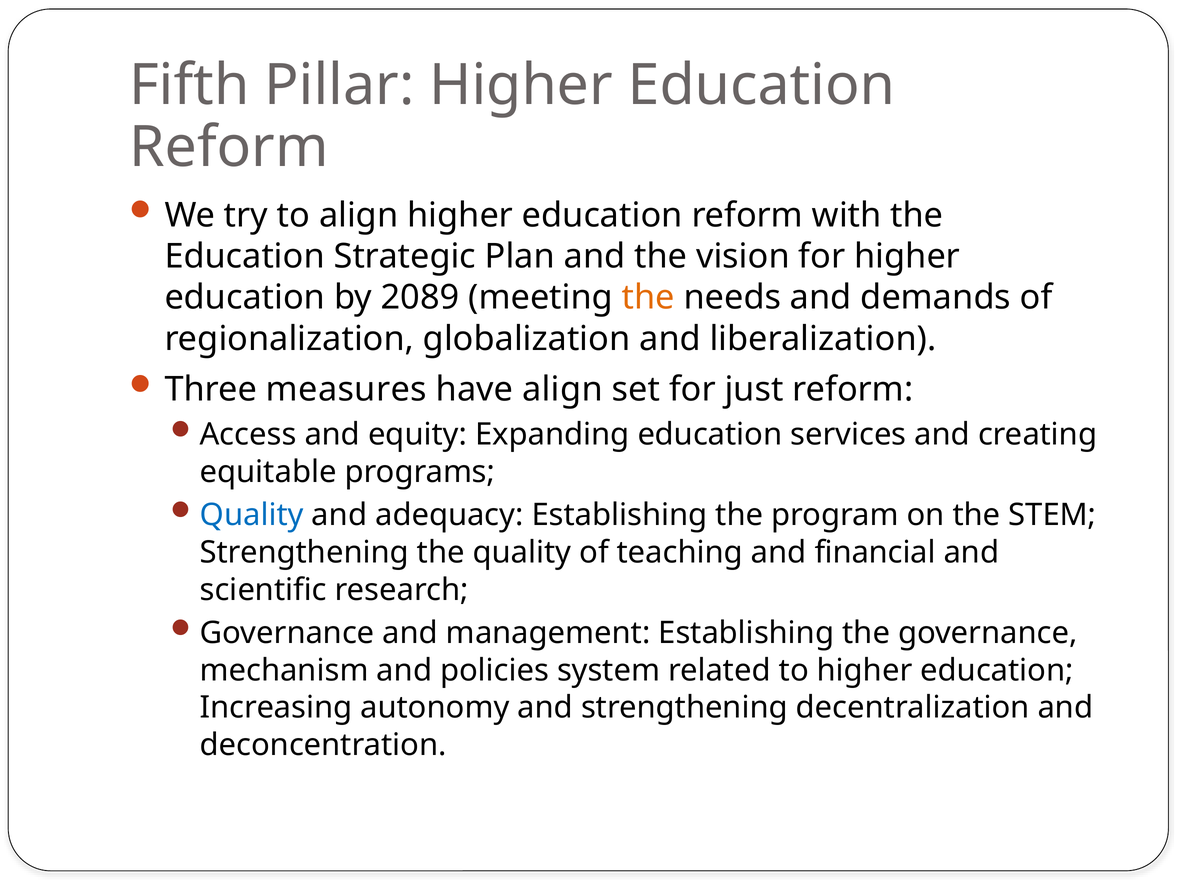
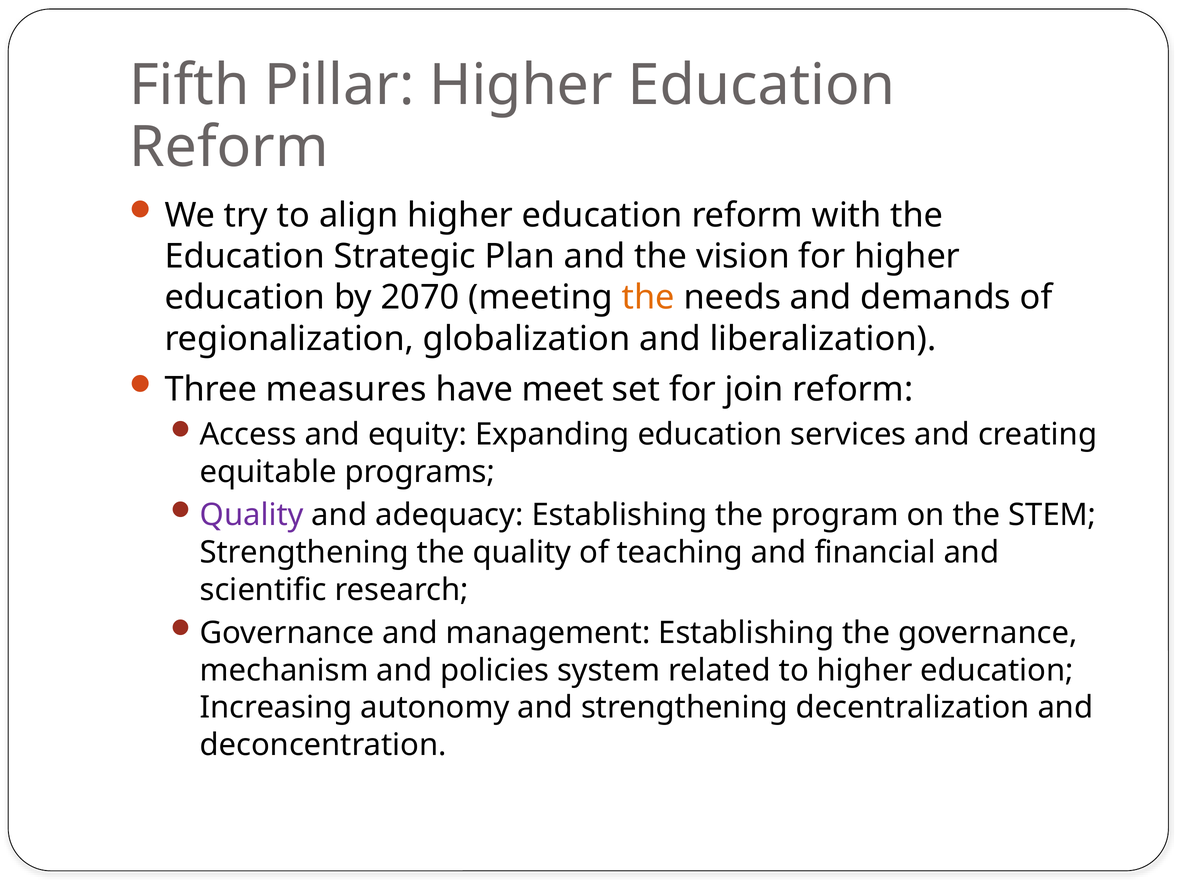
2089: 2089 -> 2070 (420, 298)
have align: align -> meet (563, 389)
just: just -> join (754, 389)
Quality colour: blue -> purple (252, 515)
